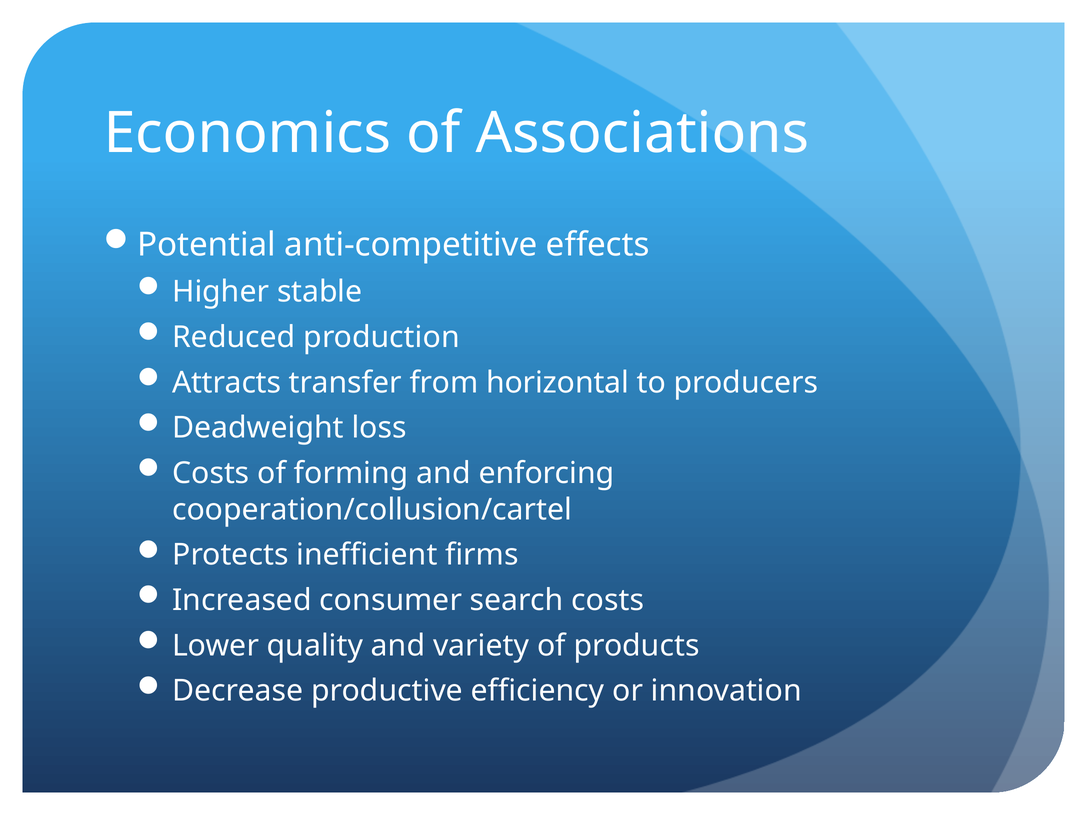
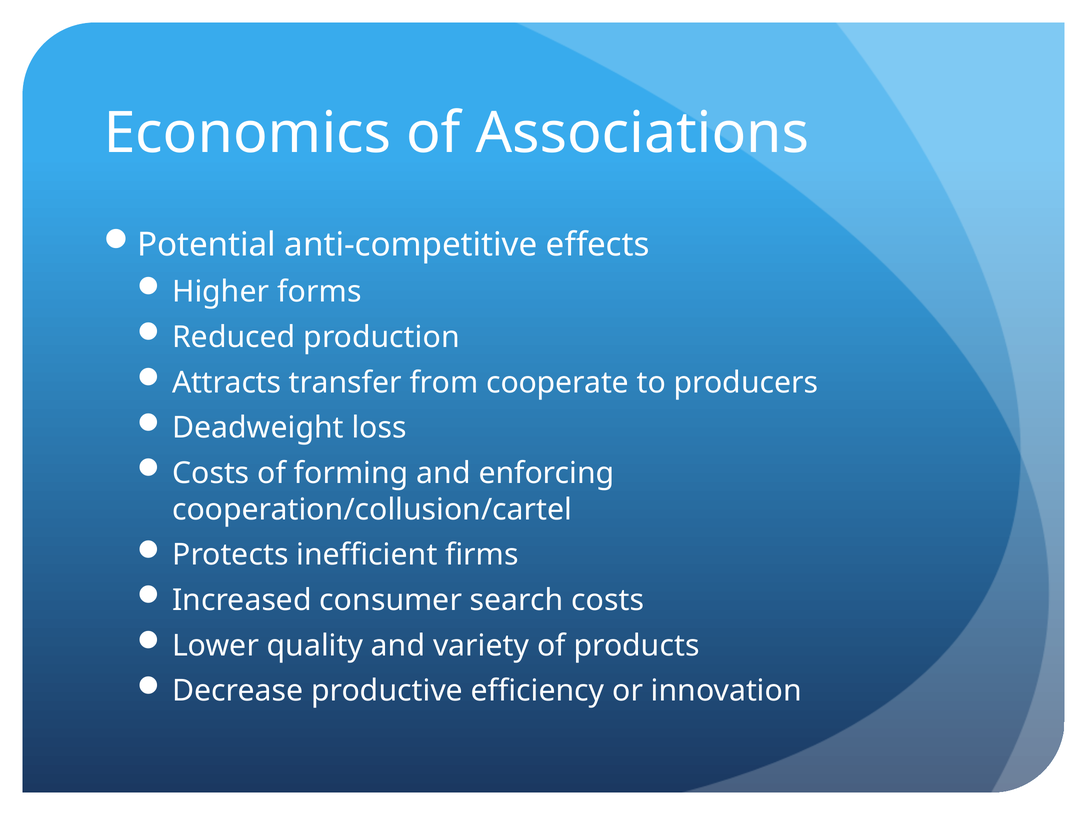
stable: stable -> forms (319, 292)
horizontal: horizontal -> cooperate (558, 383)
